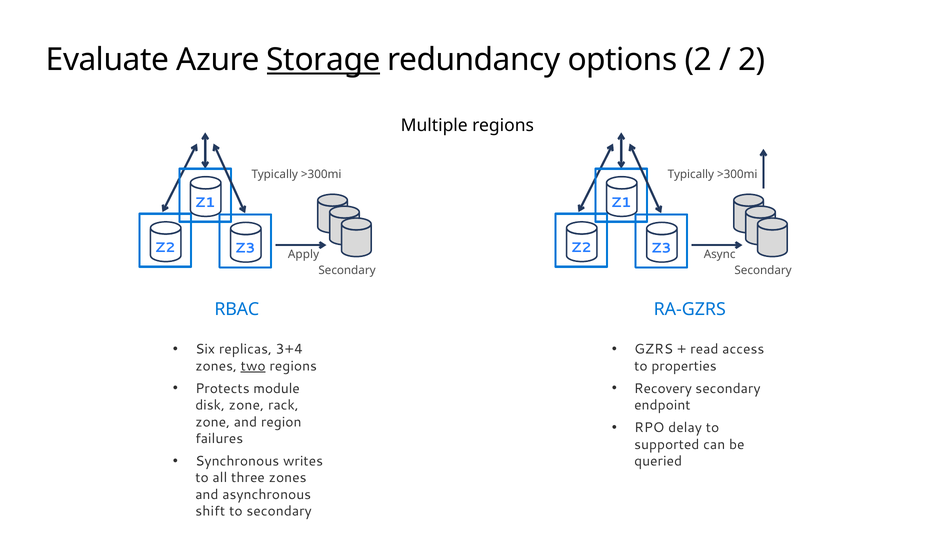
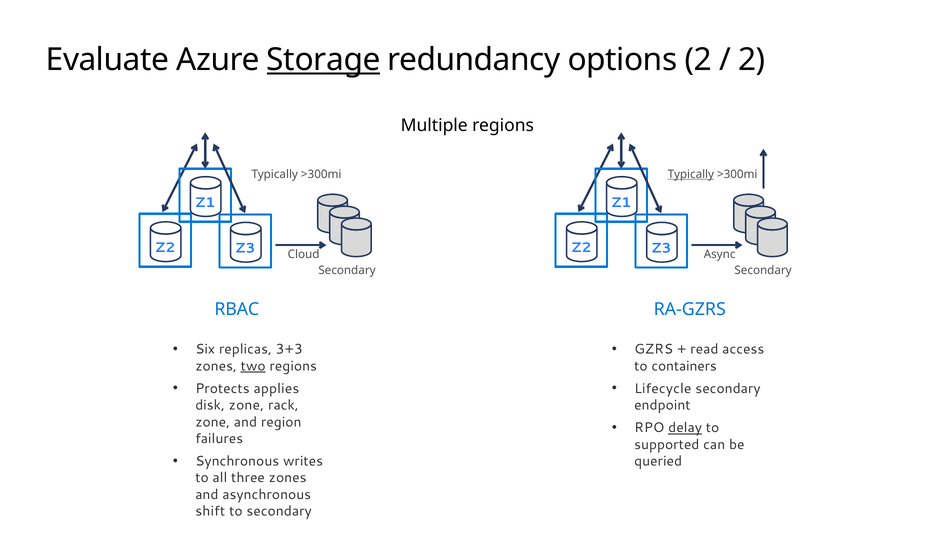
Typically underline: none -> present (691, 174)
Apply: Apply -> Cloud (304, 254)
3+4: 3+4 -> 3+3 (289, 349)
properties: properties -> containers (684, 366)
module: module -> applies (276, 389)
Recovery: Recovery -> Lifecycle (663, 389)
delay underline: none -> present (685, 428)
